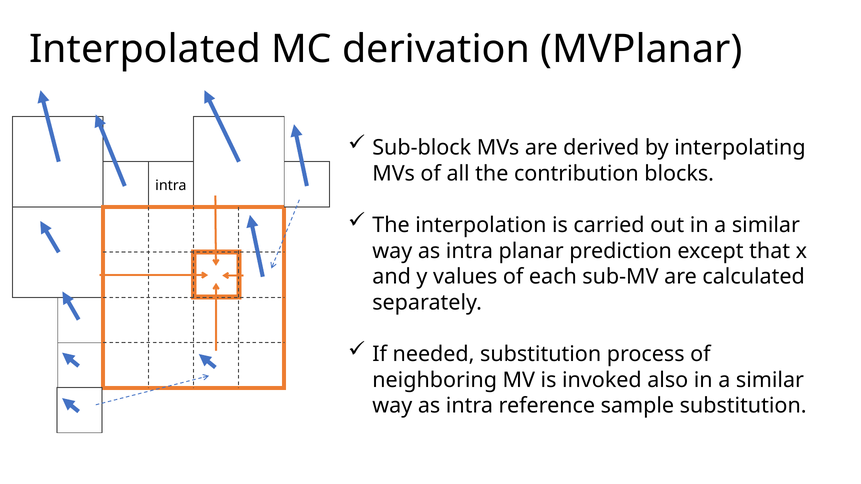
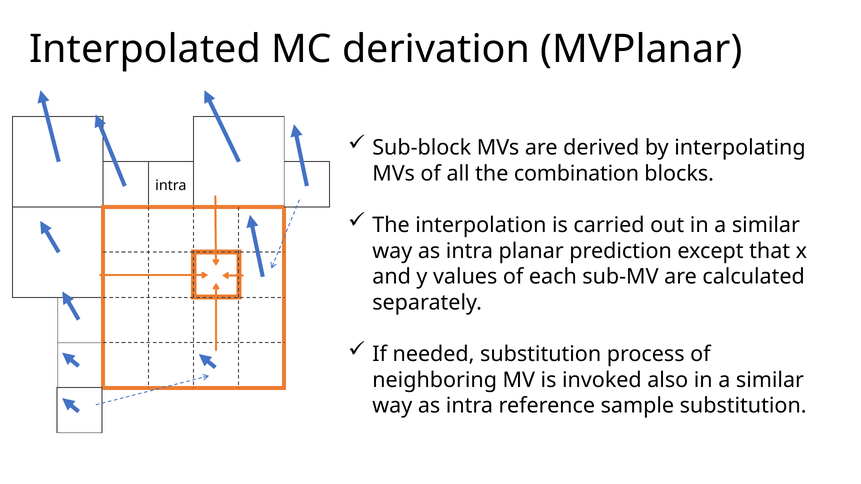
contribution: contribution -> combination (577, 174)
